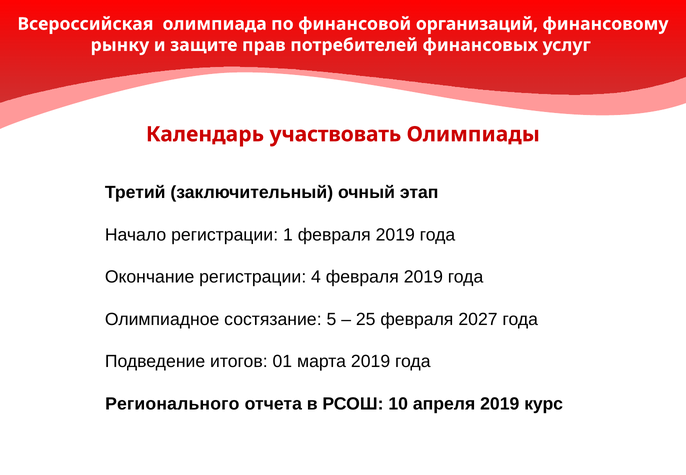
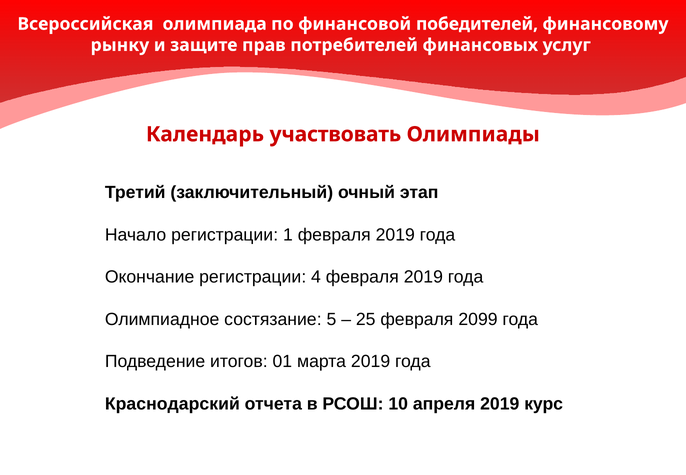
организаций: организаций -> победителей (477, 24)
2027: 2027 -> 2099 (478, 319)
Регионального: Регионального -> Краснодарский (172, 404)
